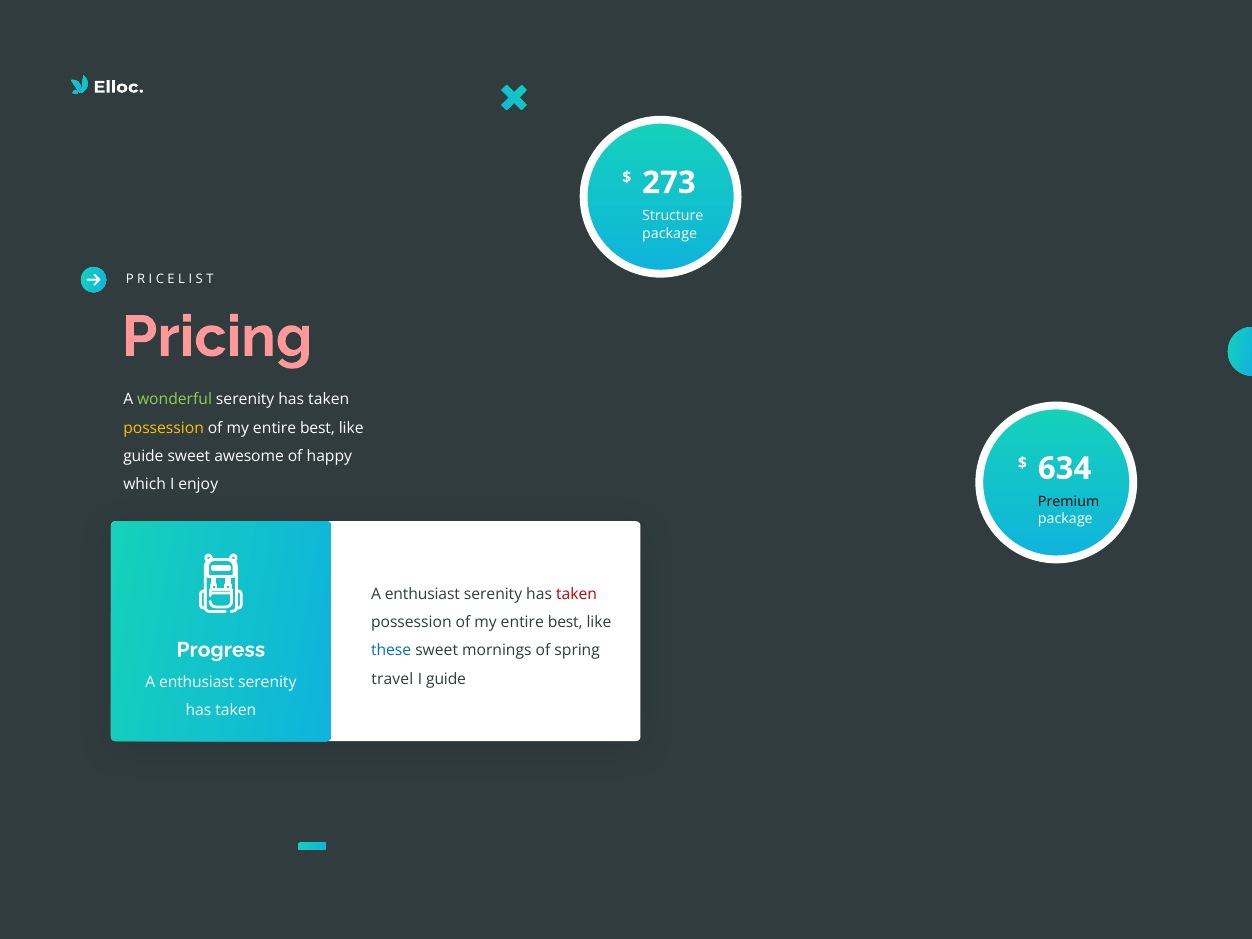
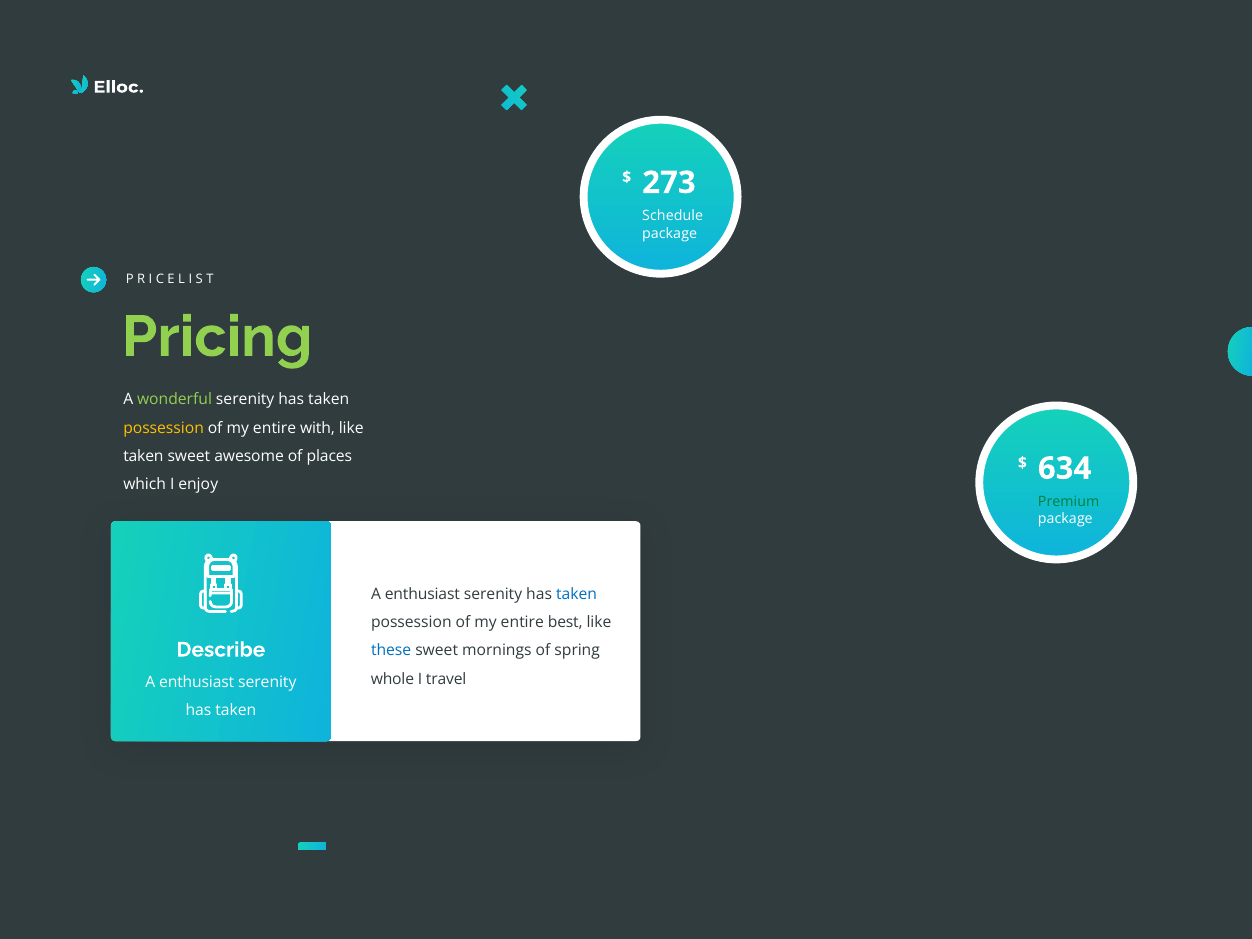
Structure: Structure -> Schedule (673, 216)
Pricing colour: pink -> light green (217, 337)
best: best -> with (317, 428)
guide: guide -> taken (143, 456)
happy: happy -> places (329, 456)
Premium colour: black -> green (1069, 502)
taken colour: red -> blue (576, 594)
Progress: Progress -> Describe (221, 650)
travel: travel -> whole (392, 679)
I guide: guide -> travel (446, 679)
